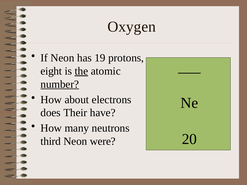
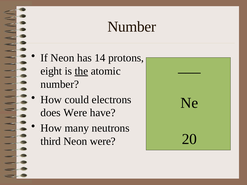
Oxygen: Oxygen -> Number (132, 27)
19: 19 -> 14 (100, 58)
number underline: present -> none (60, 84)
about: about -> could (77, 100)
does Their: Their -> Were (75, 113)
